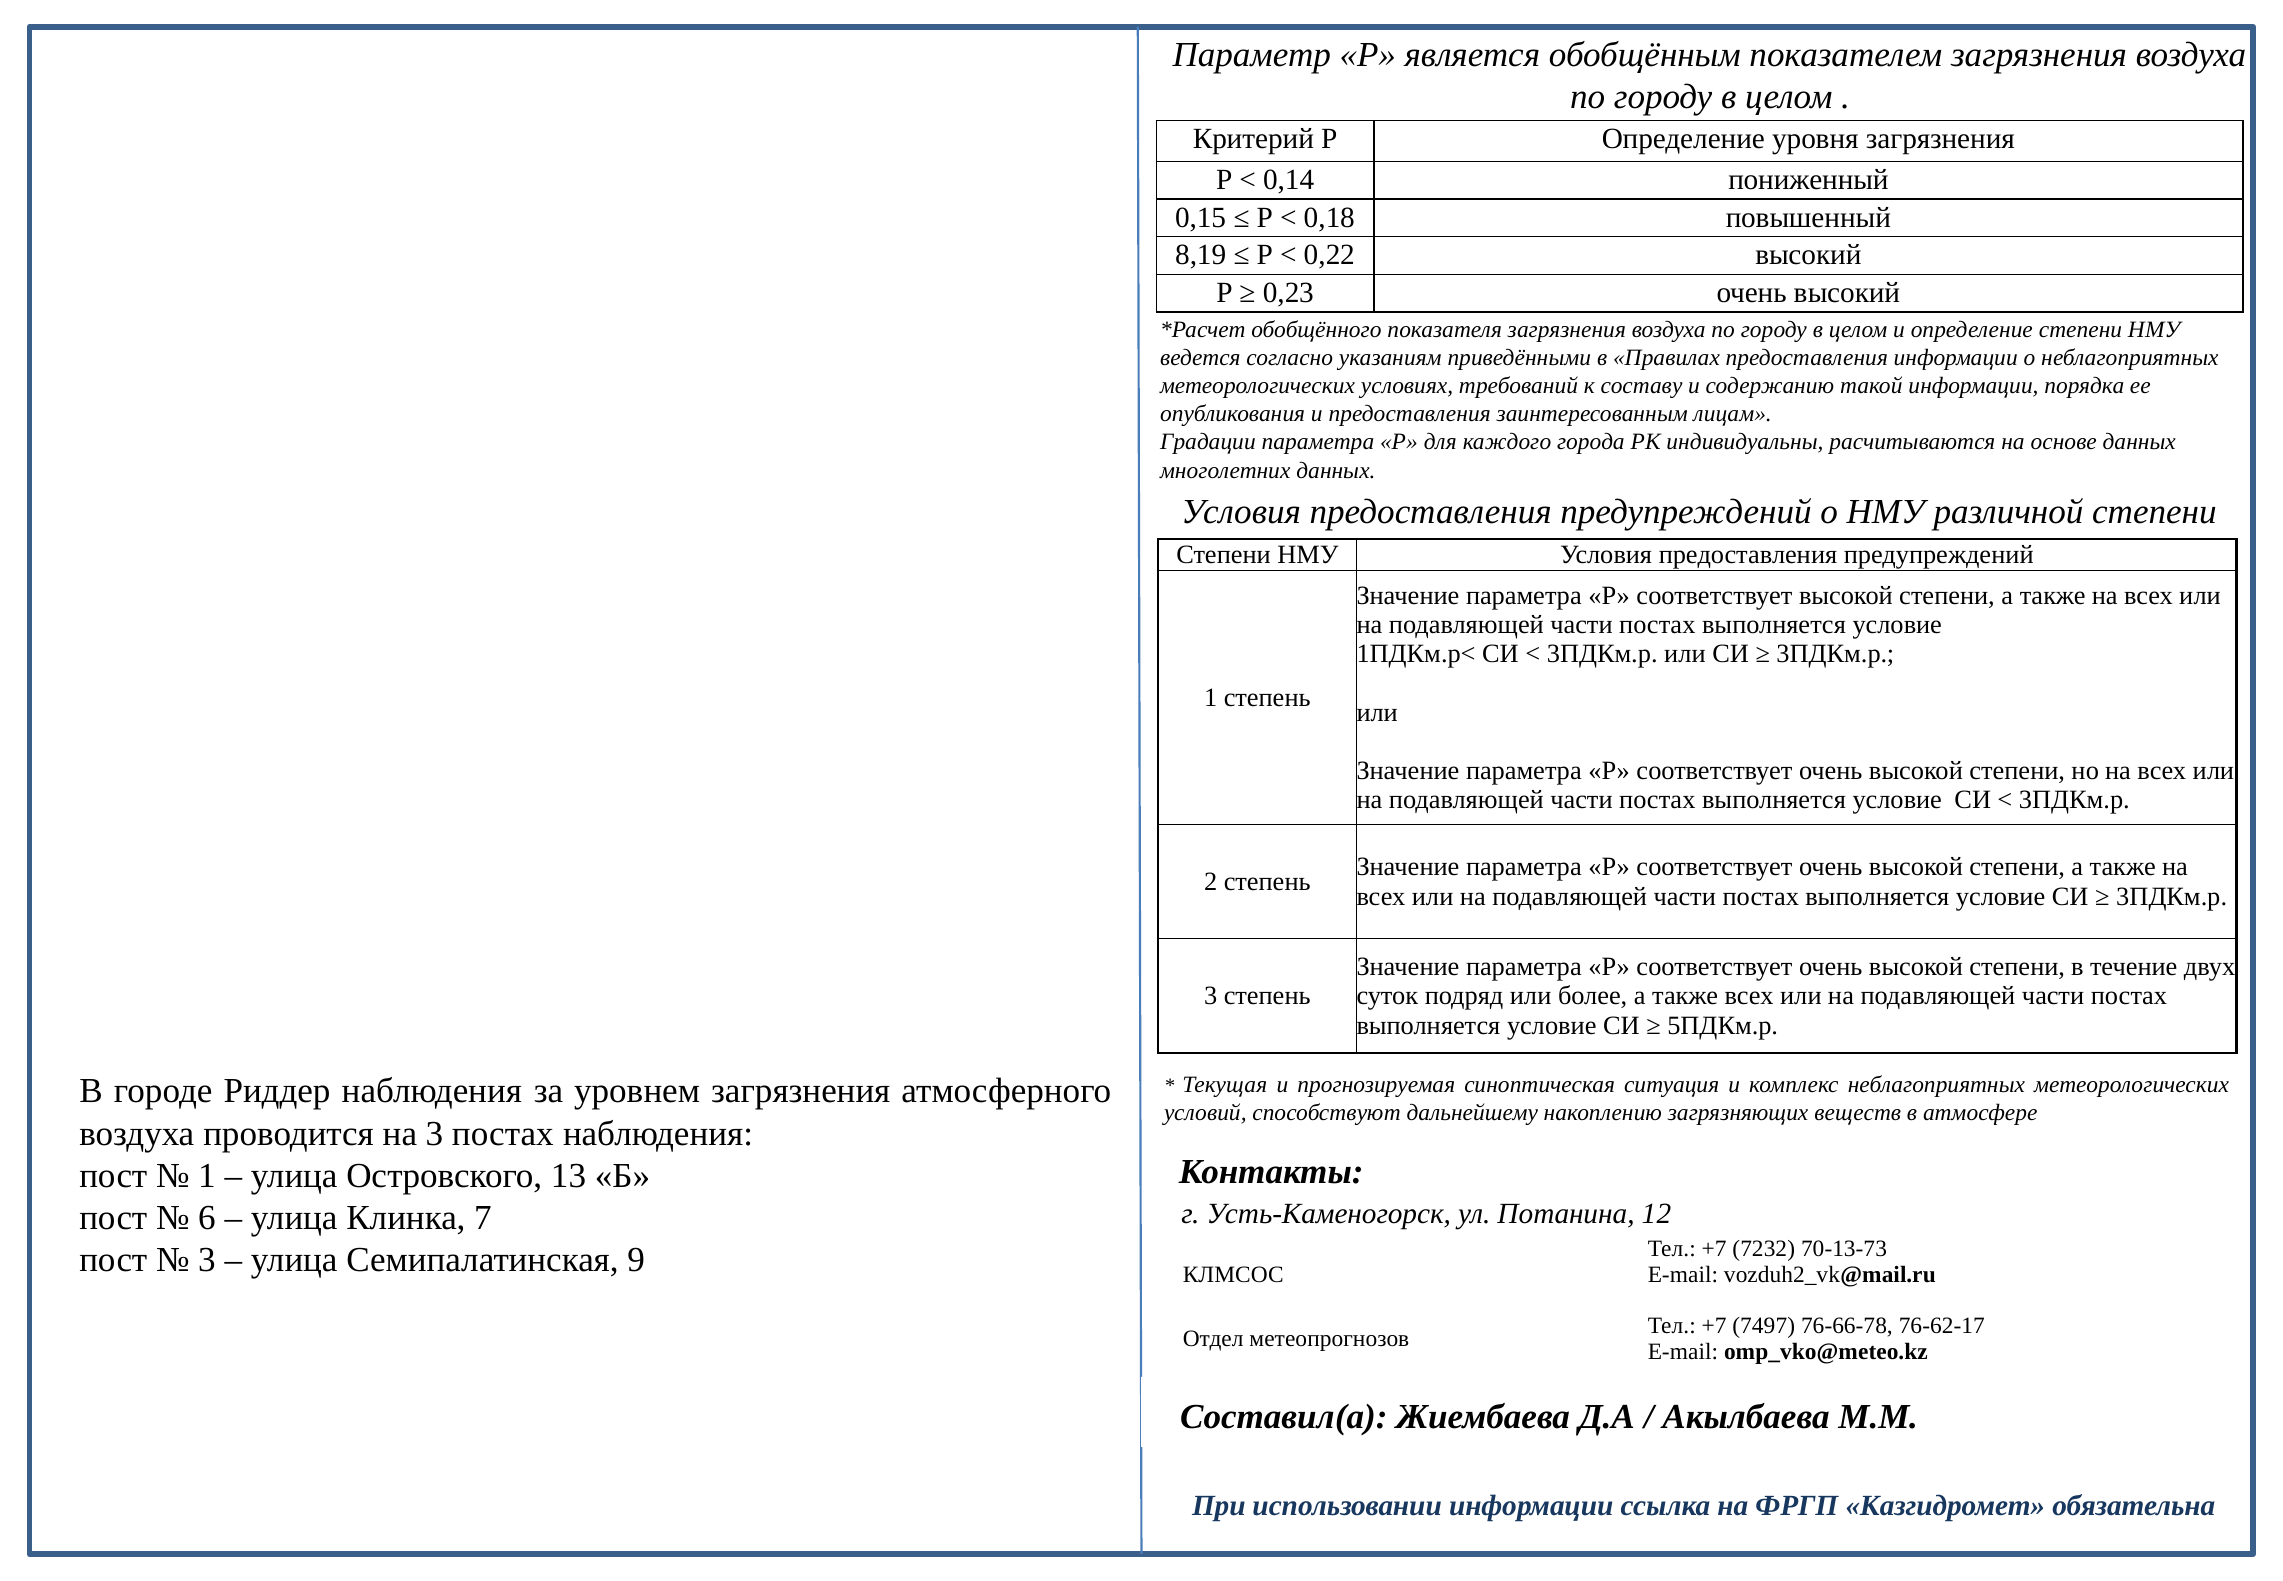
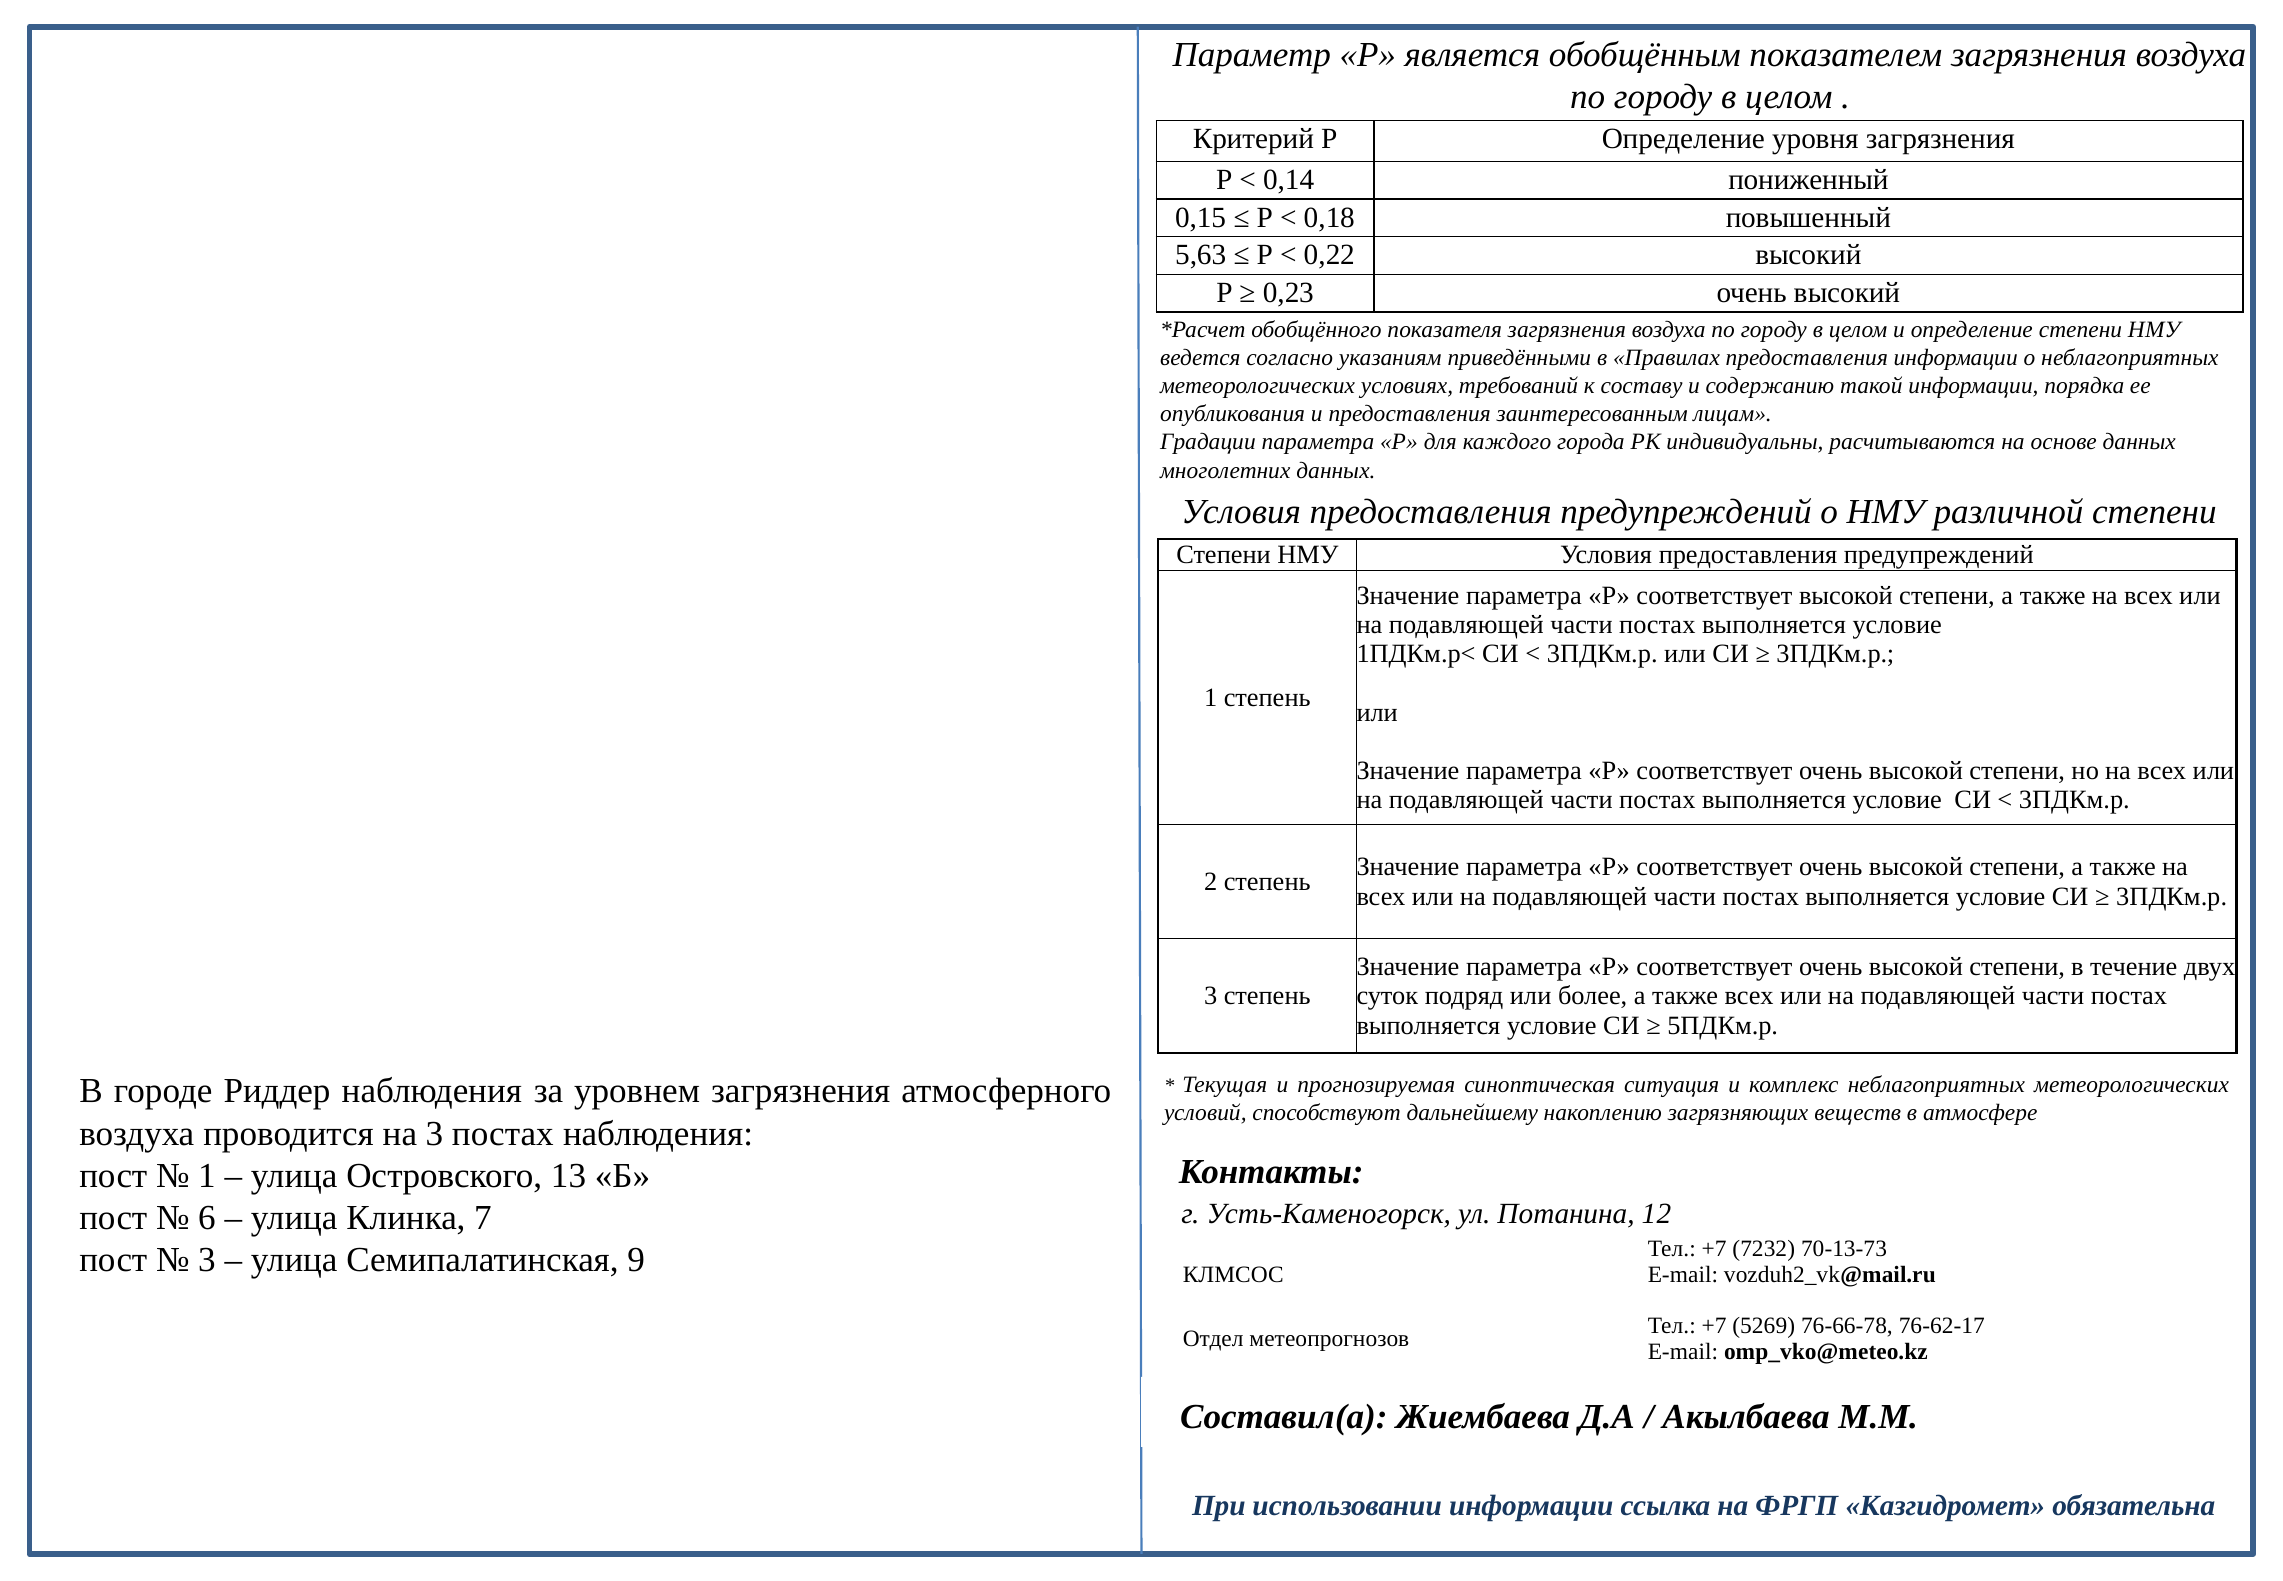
8,19: 8,19 -> 5,63 (1201, 255)
7497: 7497 -> 5269 (1764, 1325)
